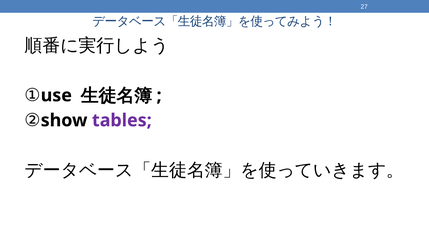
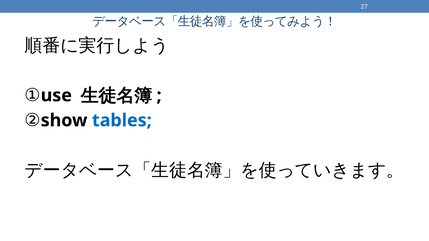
tables colour: purple -> blue (122, 121)
